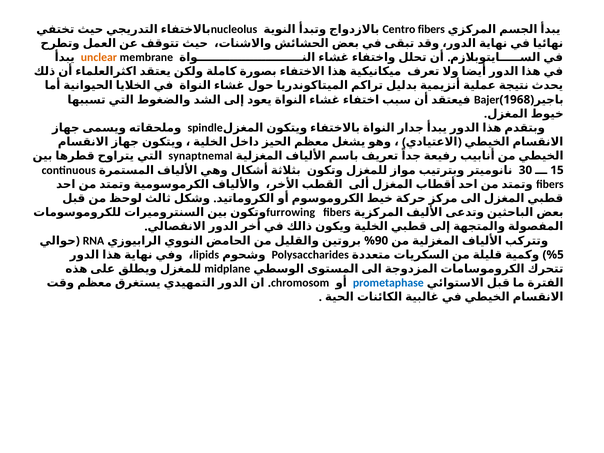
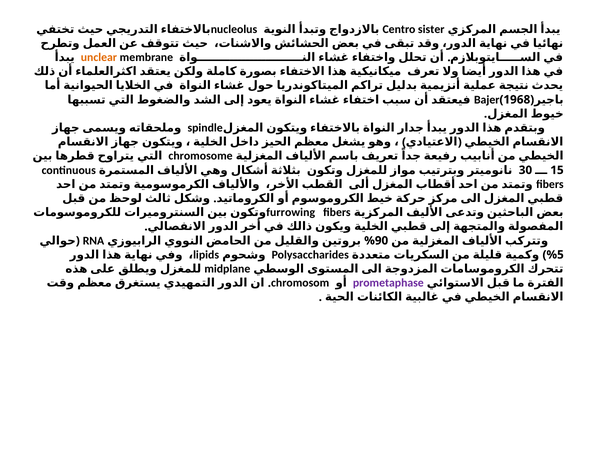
Centro fibers: fibers -> sister (431, 29)
synaptnemal: synaptnemal -> chromosome (201, 156)
prometaphase colour: blue -> purple (388, 283)
